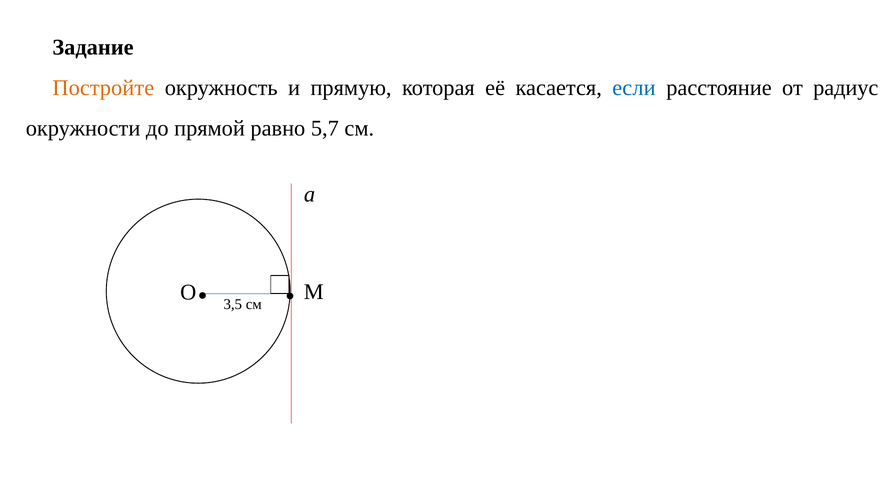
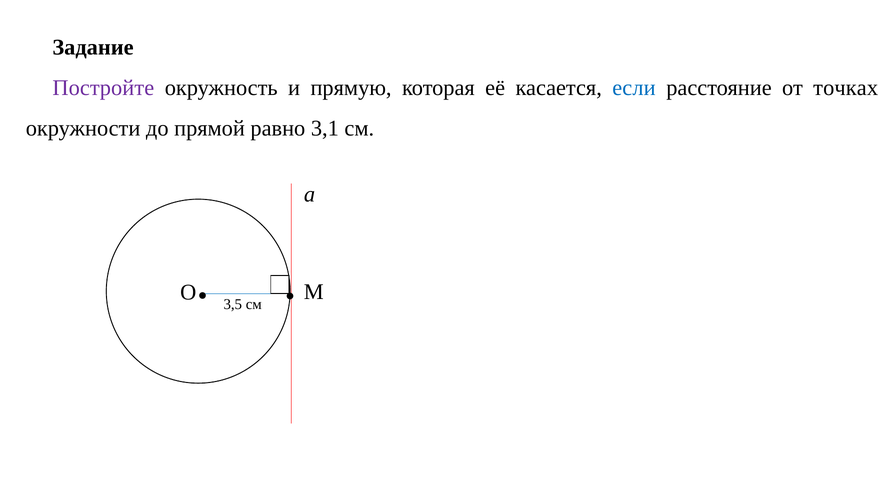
Постройте colour: orange -> purple (103, 88)
радиус: радиус -> точках (846, 88)
5,7: 5,7 -> 3,1 (325, 128)
